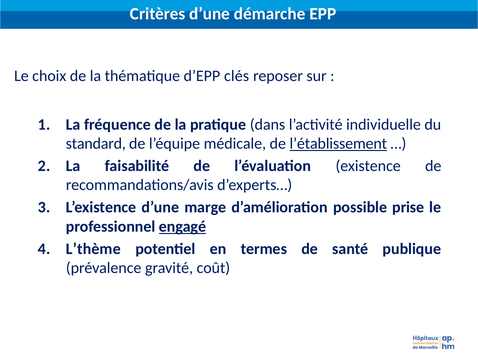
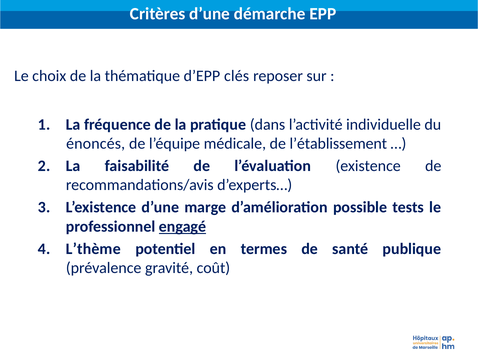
standard: standard -> énoncés (96, 143)
l’établissement underline: present -> none (338, 143)
prise: prise -> tests (408, 207)
